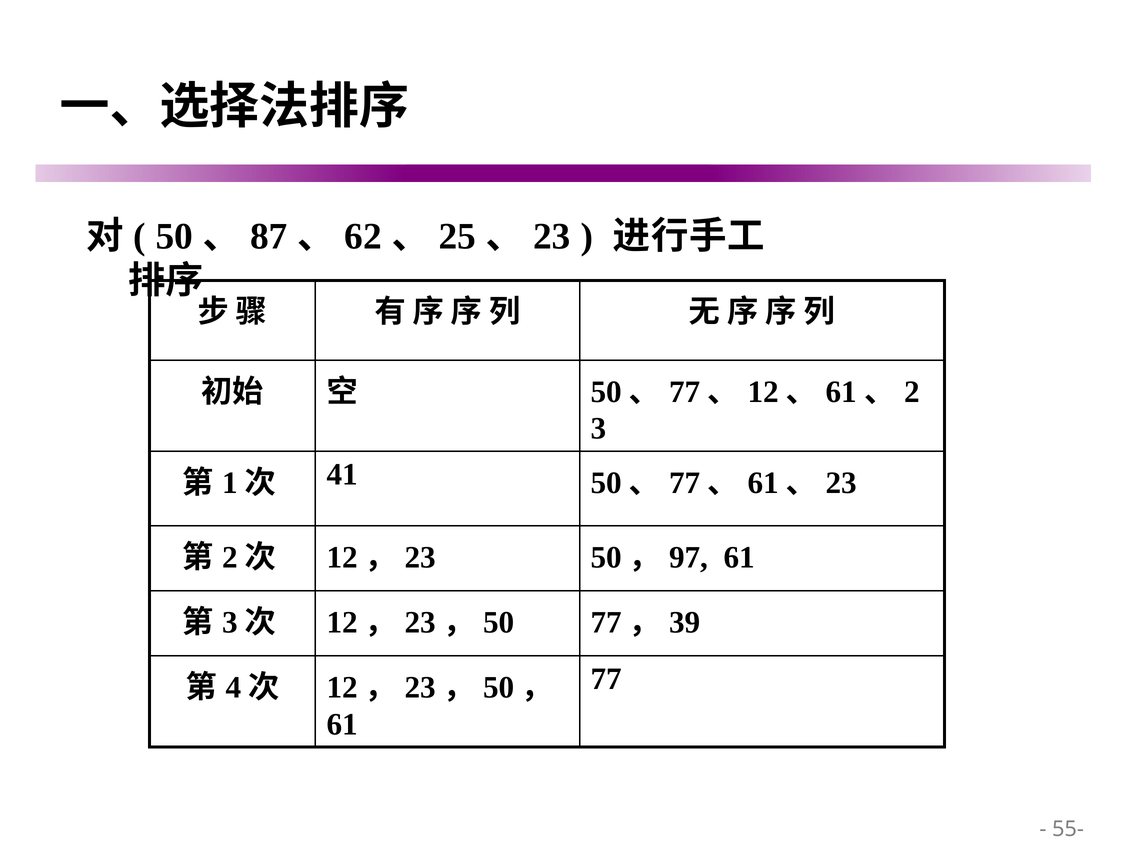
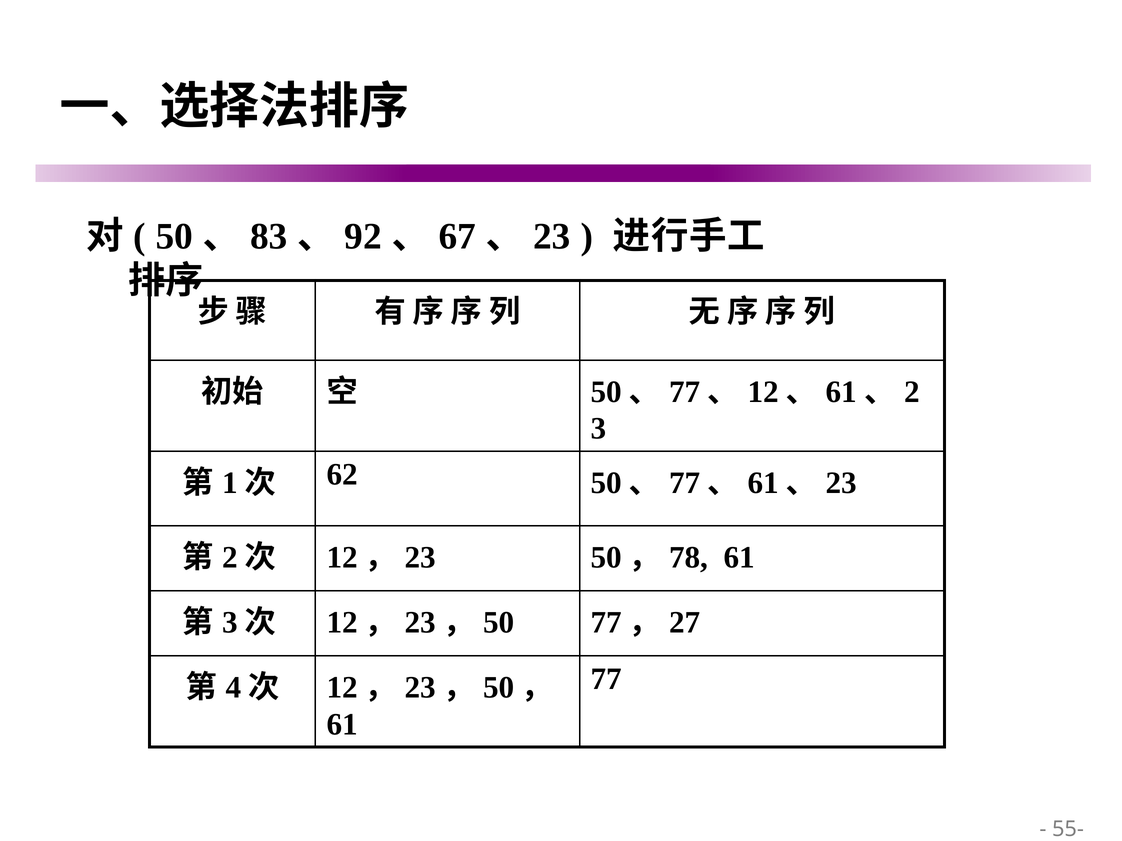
87: 87 -> 83 (269, 236)
62: 62 -> 92 (363, 236)
25: 25 -> 67 (457, 236)
41: 41 -> 62 (342, 475)
97: 97 -> 78 (689, 558)
39: 39 -> 27 (685, 623)
